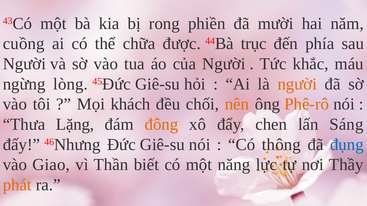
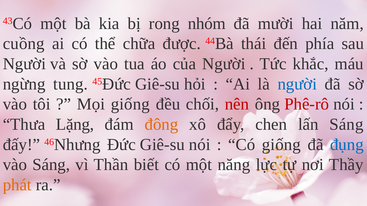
phiền: phiền -> nhóm (207, 24)
trục: trục -> thái (254, 44)
lòng: lòng -> tung (71, 84)
người colour: orange -> blue (297, 84)
Mọi khách: khách -> giống (130, 104)
nên colour: orange -> red (237, 104)
Phê-rô colour: orange -> red (307, 104)
Có thông: thông -> giống (281, 145)
vào Giao: Giao -> Sáng (51, 165)
